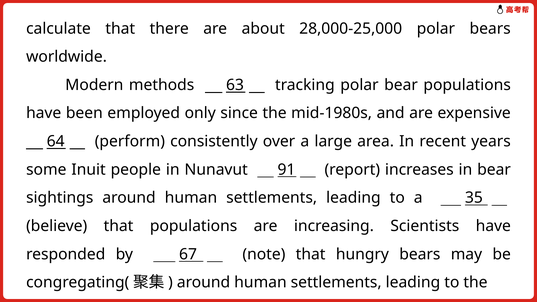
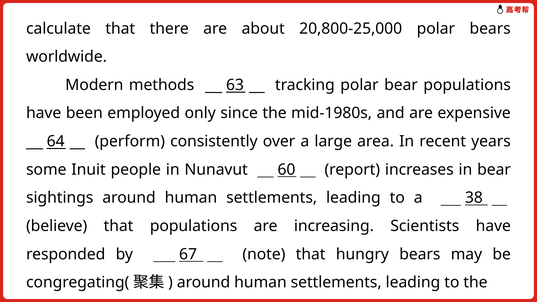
28,000-25,000: 28,000-25,000 -> 20,800-25,000 (351, 29)
91: 91 -> 60 (286, 170)
35: 35 -> 38 (474, 198)
